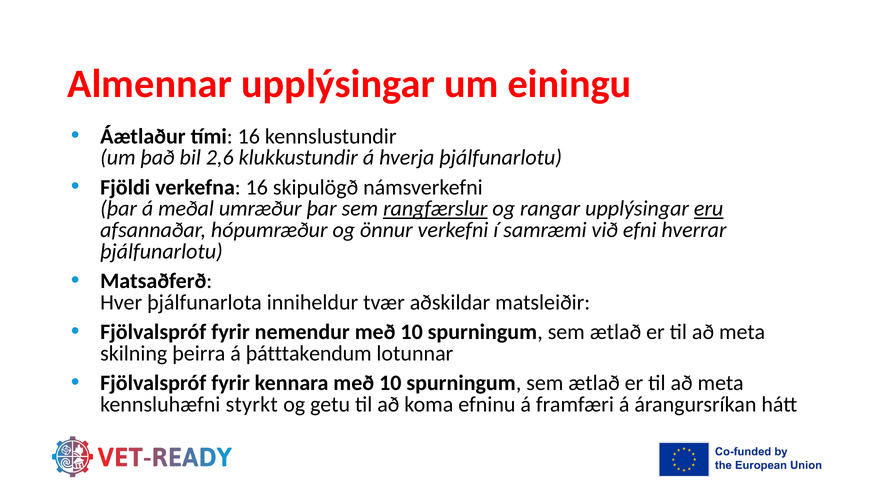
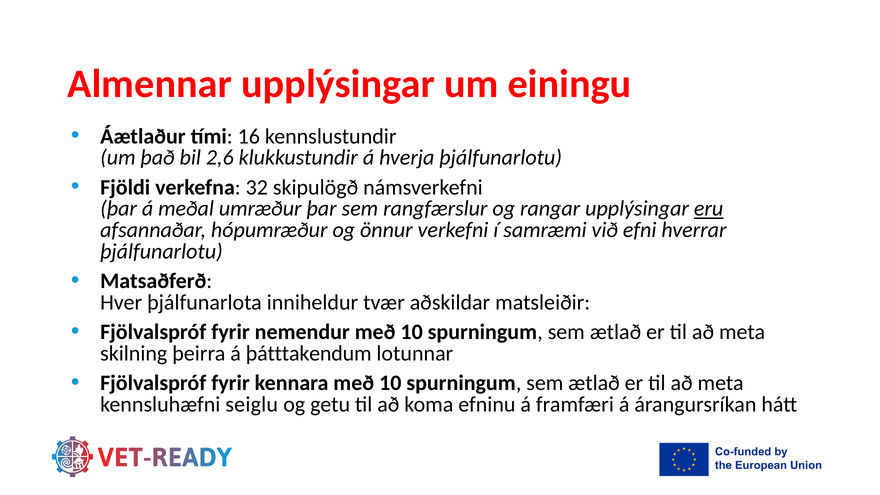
verkefna 16: 16 -> 32 (257, 187)
rangfærslur underline: present -> none (435, 209)
styrkt: styrkt -> seiglu (252, 404)
